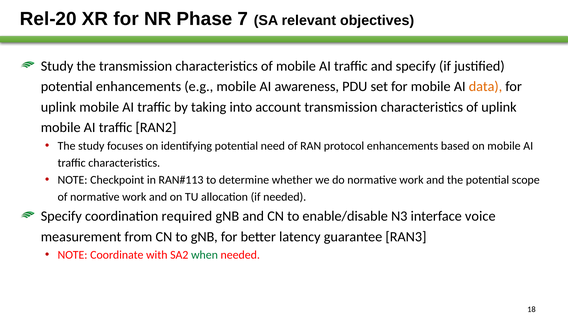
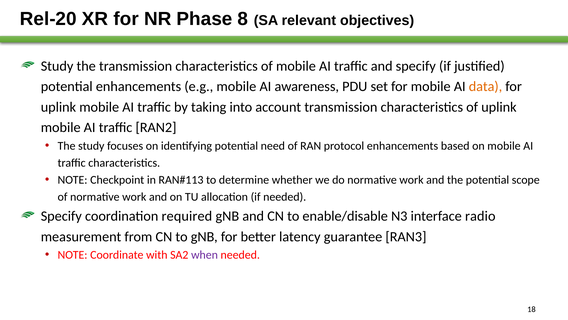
7: 7 -> 8 (243, 19)
voice: voice -> radio (480, 216)
when colour: green -> purple (204, 255)
